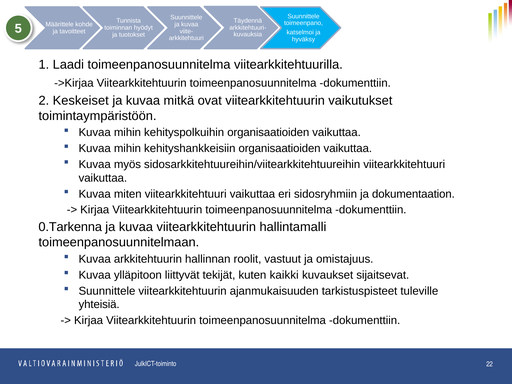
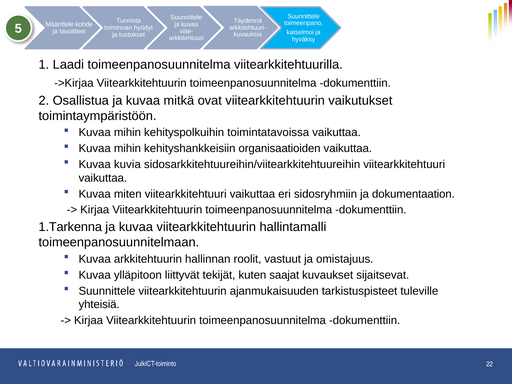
Keskeiset: Keskeiset -> Osallistua (81, 100)
kehityspolkuihin organisaatioiden: organisaatioiden -> toimintatavoissa (268, 133)
myös: myös -> kuvia (127, 164)
0.Tarkenna: 0.Tarkenna -> 1.Tarkenna (70, 227)
kaikki: kaikki -> saajat (284, 275)
